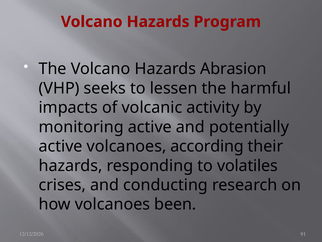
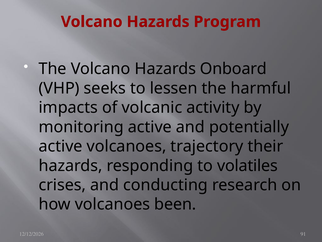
Abrasion: Abrasion -> Onboard (233, 69)
according: according -> trajectory (207, 146)
